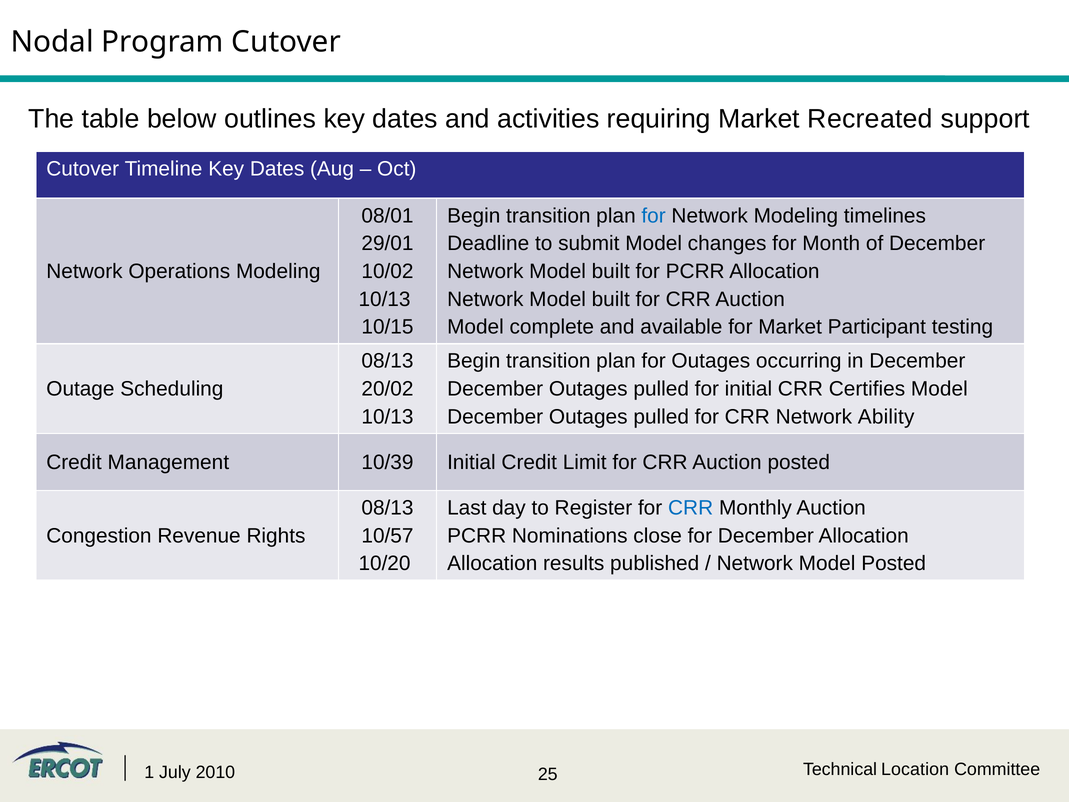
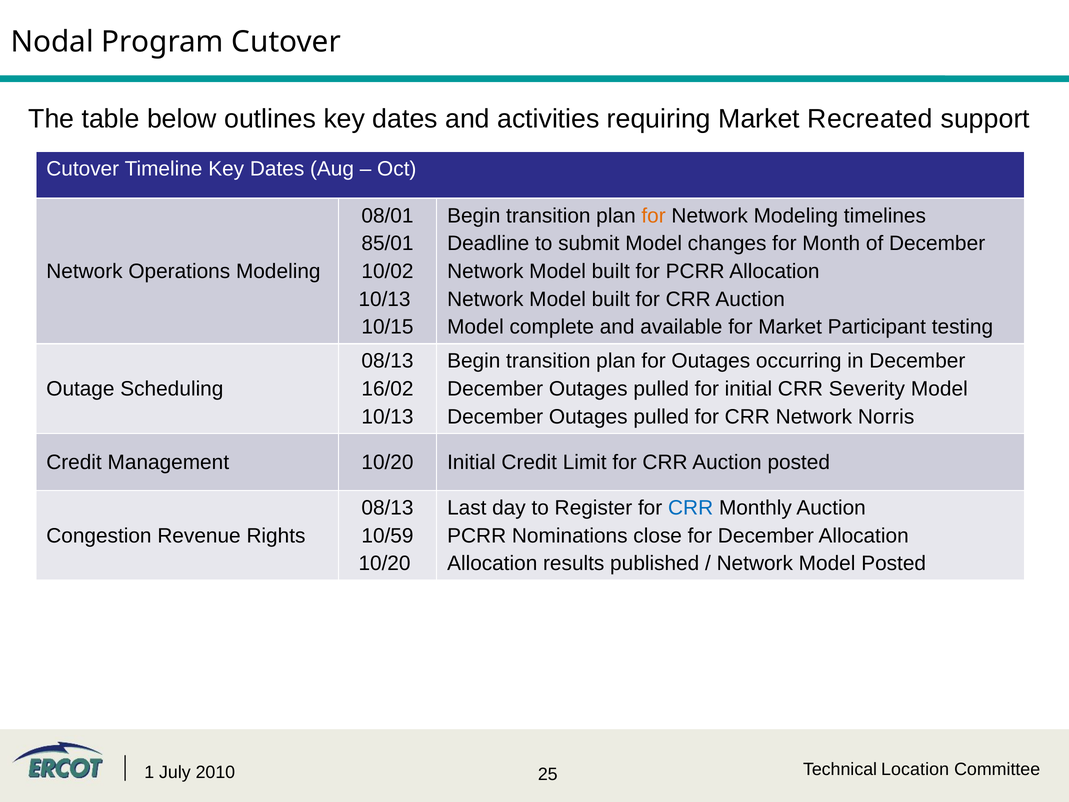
for colour: blue -> orange (654, 216)
29/01: 29/01 -> 85/01 (387, 243)
20/02: 20/02 -> 16/02 (387, 389)
Certifies: Certifies -> Severity (867, 389)
Ability: Ability -> Norris (886, 417)
Management 10/39: 10/39 -> 10/20 (387, 462)
10/57: 10/57 -> 10/59 (387, 536)
